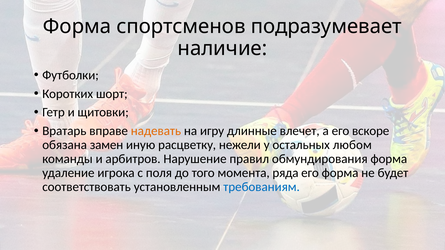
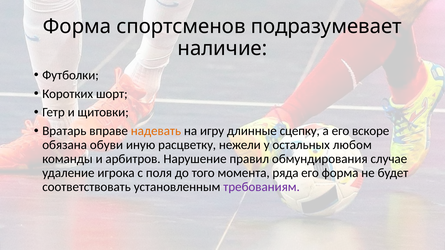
влечет: влечет -> сцепку (300, 131)
замен: замен -> обуви (106, 145)
обмундирования форма: форма -> случае (389, 159)
требованиям colour: blue -> purple (262, 187)
